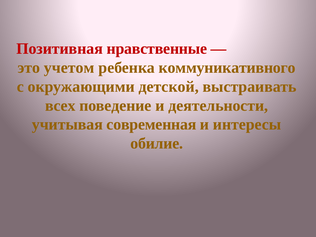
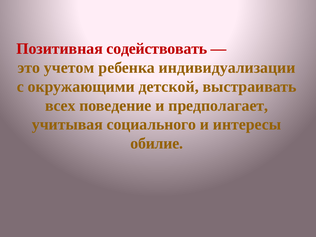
нравственные: нравственные -> содействовать (157, 49)
коммуникативного: коммуникативного -> индивидуализации (227, 68)
деятельности: деятельности -> предполагает (218, 106)
современная: современная -> социального (151, 125)
